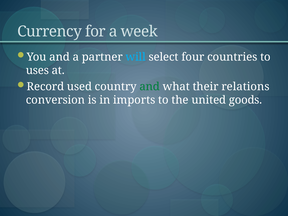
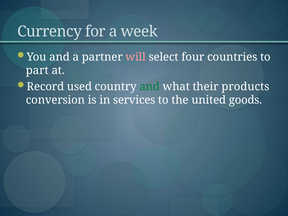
will colour: light blue -> pink (136, 57)
uses: uses -> part (37, 70)
relations: relations -> products (245, 87)
imports: imports -> services (134, 100)
